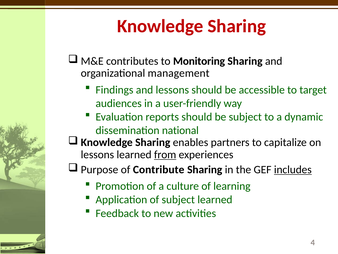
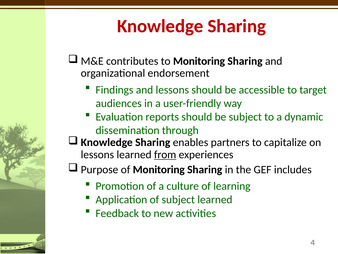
management: management -> endorsement (179, 73)
national: national -> through (180, 130)
of Contribute: Contribute -> Monitoring (159, 169)
includes underline: present -> none (293, 169)
